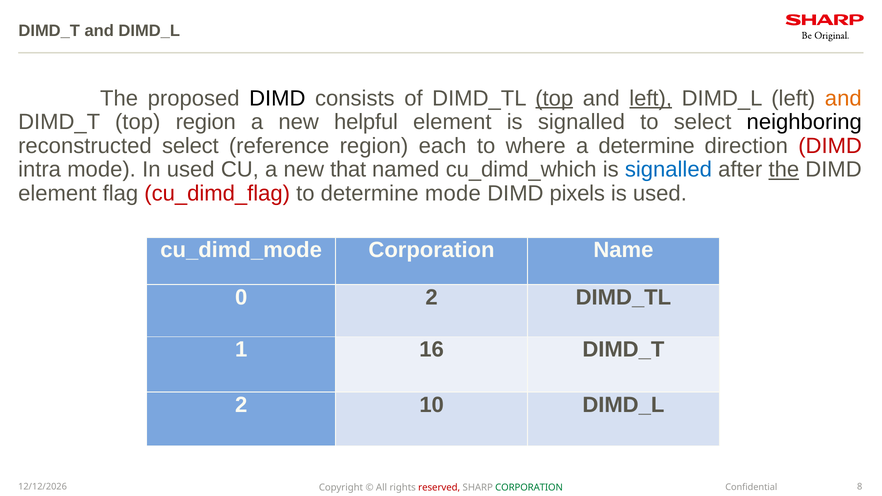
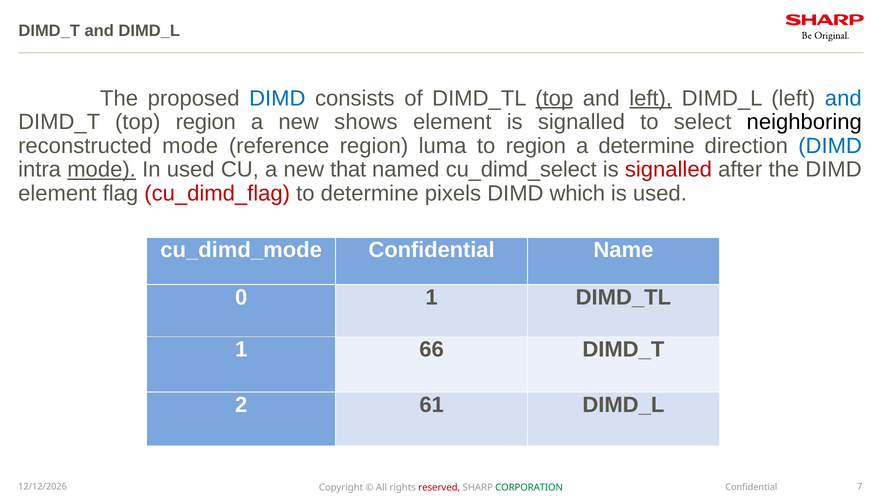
DIMD colour: black -> blue (277, 98)
and colour: orange -> blue (843, 98)
helpful: helpful -> shows (366, 122)
reconstructed select: select -> mode (190, 146)
each: each -> luma (443, 146)
to where: where -> region (536, 146)
DIMD colour: red -> blue (830, 146)
mode underline: none -> present (102, 170)
cu_dimd_which: cu_dimd_which -> cu_dimd_select (521, 170)
signalled colour: blue -> red (668, 170)
the underline: present -> none (784, 170)
determine mode: mode -> pixels (453, 193)
pixels: pixels -> which (577, 193)
cu_dimd_mode Corporation: Corporation -> Confidential (432, 250)
0 2: 2 -> 1 (432, 297)
16: 16 -> 66 (432, 350)
10: 10 -> 61 (432, 405)
8: 8 -> 7 (860, 487)
